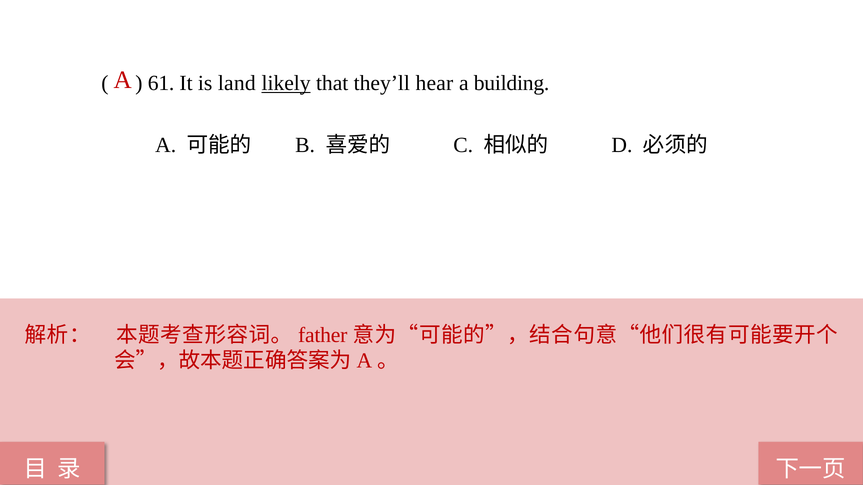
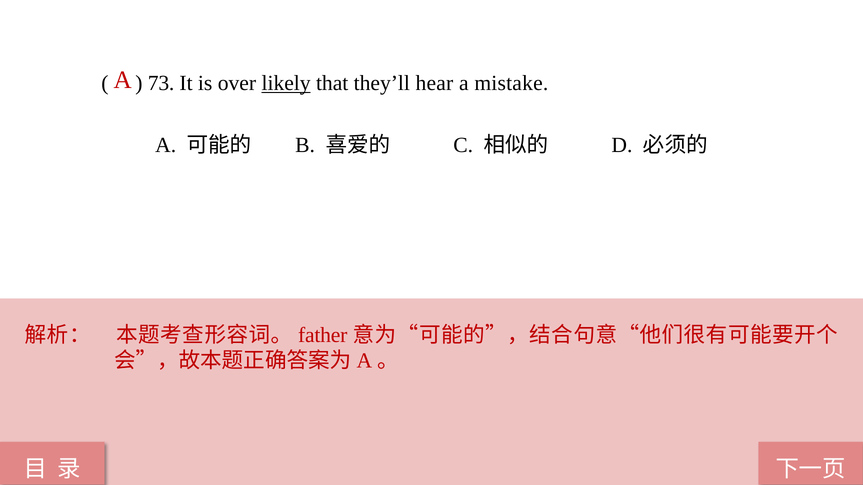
61: 61 -> 73 (161, 83)
land: land -> over (237, 83)
building: building -> mistake (511, 83)
